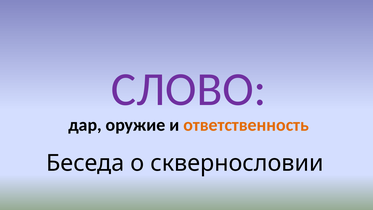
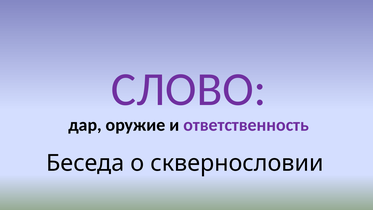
ответственность colour: orange -> purple (246, 125)
